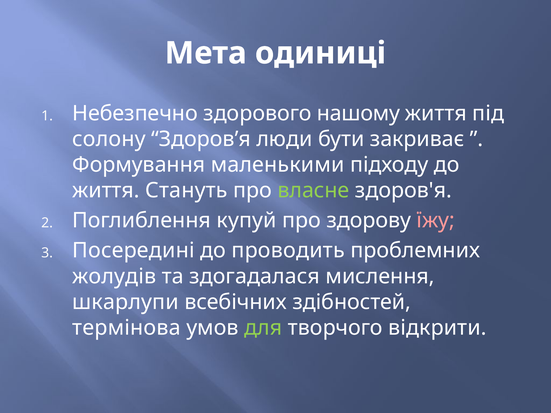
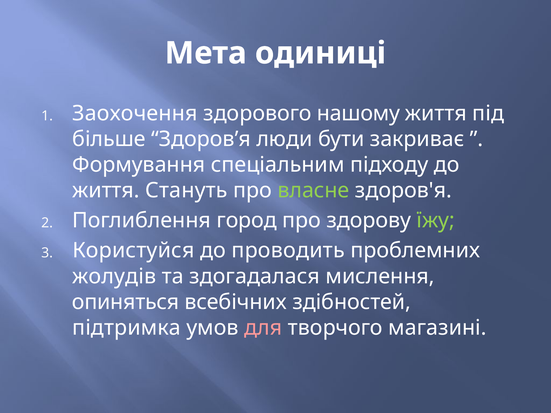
Небезпечно: Небезпечно -> Заохочення (135, 113)
солону: солону -> більше (109, 139)
маленькими: маленькими -> спеціальним (278, 165)
купуй: купуй -> город (247, 221)
їжу colour: pink -> light green (436, 221)
Посередині: Посередині -> Користуйся (133, 251)
шкарлупи: шкарлупи -> опиняться (126, 302)
термінова: термінова -> підтримка (126, 328)
для colour: light green -> pink (263, 328)
відкрити: відкрити -> магазині (437, 328)
